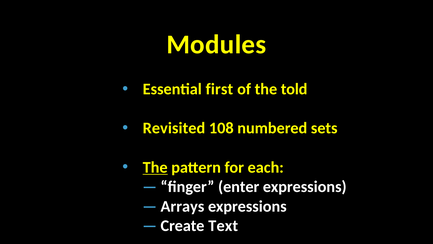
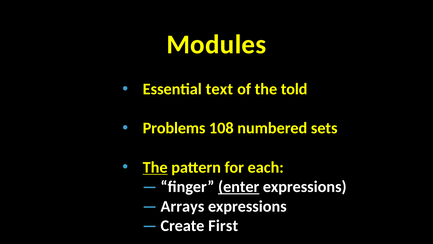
first: first -> text (219, 89)
Revisited: Revisited -> Problems (174, 128)
enter underline: none -> present (239, 187)
Text: Text -> First (223, 225)
